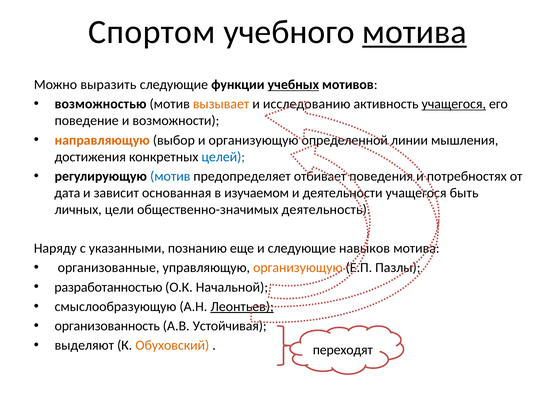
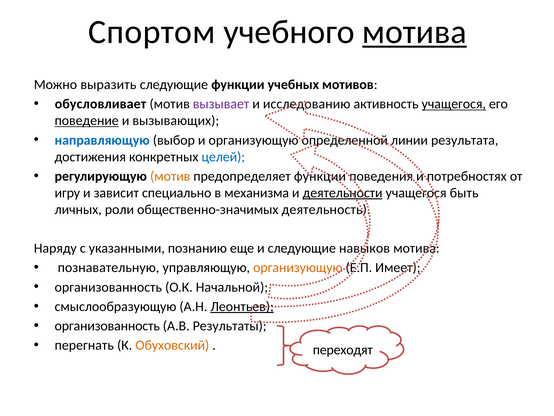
учебных underline: present -> none (293, 85)
возможностью: возможностью -> обусловливает (101, 104)
вызывает colour: orange -> purple (221, 104)
поведение underline: none -> present (87, 121)
возможности: возможности -> вызывающих (176, 121)
направляющую colour: orange -> blue (102, 140)
мышления: мышления -> результата (465, 140)
мотив colour: blue -> orange (170, 176)
предопределяет отбивает: отбивает -> функции (320, 176)
дата: дата -> игру (67, 193)
основанная: основанная -> специально (177, 193)
изучаемом: изучаемом -> механизма (257, 193)
деятельности underline: none -> present (343, 193)
цели: цели -> роли (119, 209)
организованные: организованные -> познавательную (109, 267)
Пазлы: Пазлы -> Имеет (398, 267)
разработанностью: разработанностью -> организованность (108, 287)
Устойчивая: Устойчивая -> Результаты (230, 326)
выделяют: выделяют -> перегнать (84, 345)
